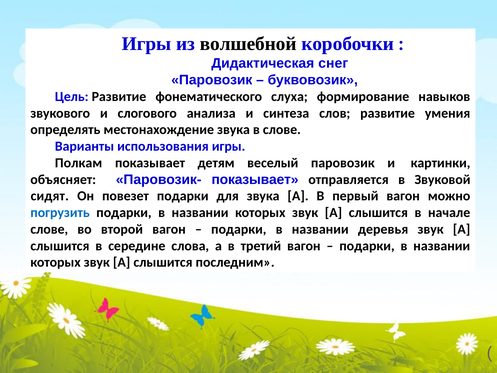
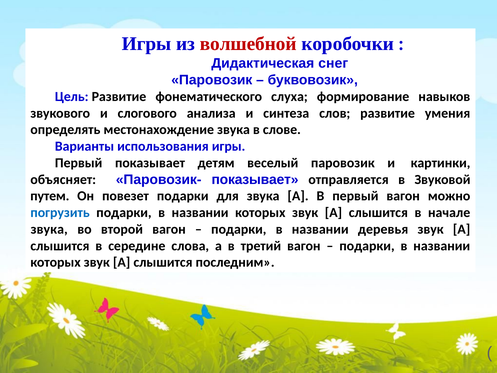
волшебной colour: black -> red (248, 44)
Полкам: Полкам -> Первый (79, 163)
сидят: сидят -> путем (50, 196)
слове: слове -> звука (49, 229)
